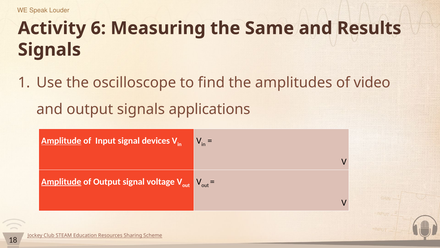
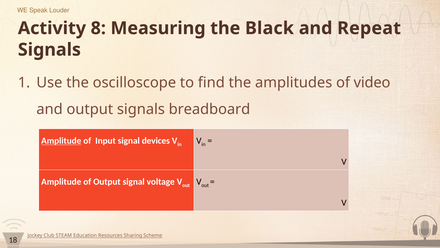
6: 6 -> 8 (98, 28)
Same: Same -> Black (269, 28)
Results: Results -> Repeat (369, 28)
applications: applications -> breadboard (209, 109)
Amplitude underline: present -> none (61, 181)
